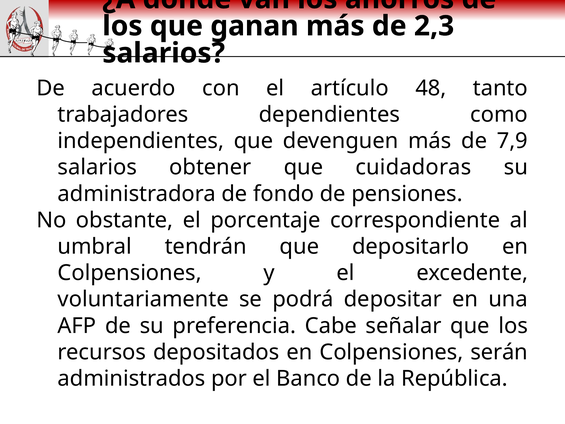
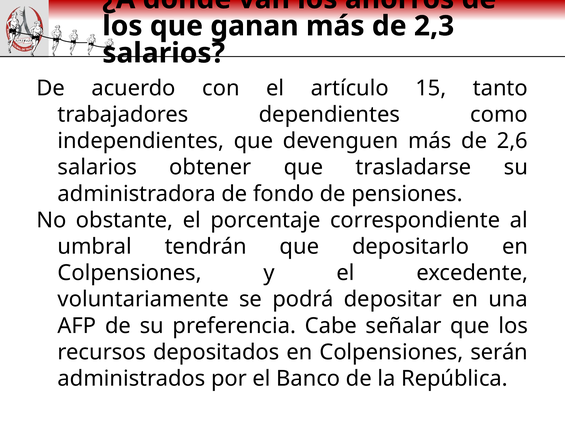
48: 48 -> 15 (431, 88)
7,9: 7,9 -> 2,6 (512, 141)
cuidadoras: cuidadoras -> trasladarse (413, 167)
